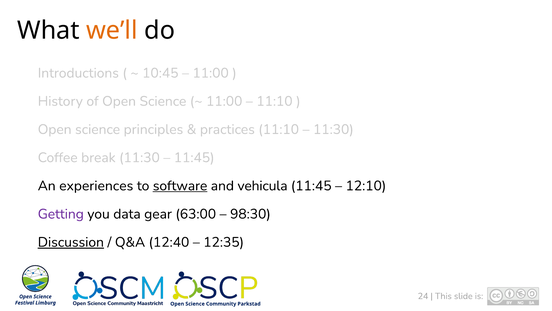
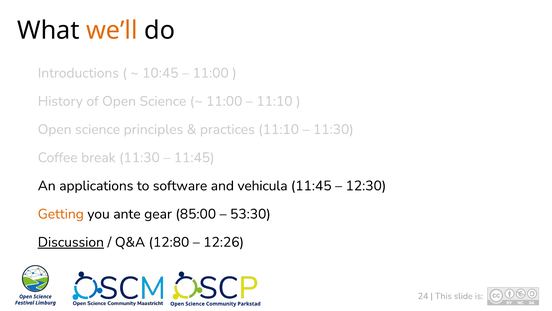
experiences: experiences -> applications (96, 185)
software underline: present -> none (180, 185)
12:10: 12:10 -> 12:30 (366, 185)
Getting colour: purple -> orange (61, 214)
data: data -> ante (127, 214)
63:00: 63:00 -> 85:00 (196, 214)
98:30: 98:30 -> 53:30 (250, 214)
12:40: 12:40 -> 12:80 (169, 242)
12:35: 12:35 -> 12:26 (224, 242)
